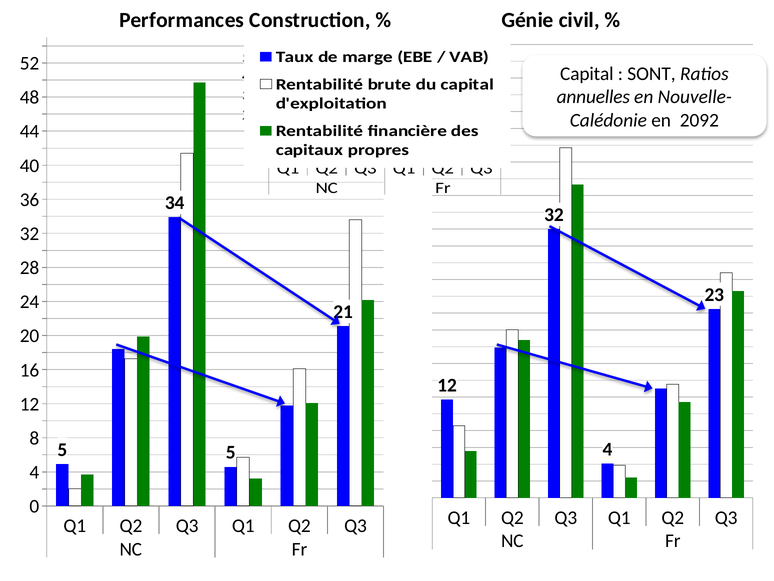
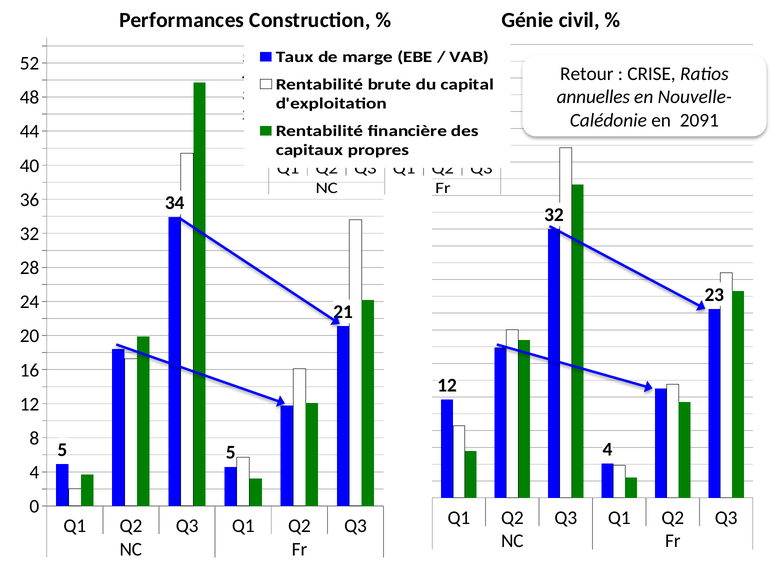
Capital: Capital -> Retour (587, 74)
SONT: SONT -> CRISE (652, 74)
2092: 2092 -> 2091 (699, 120)
